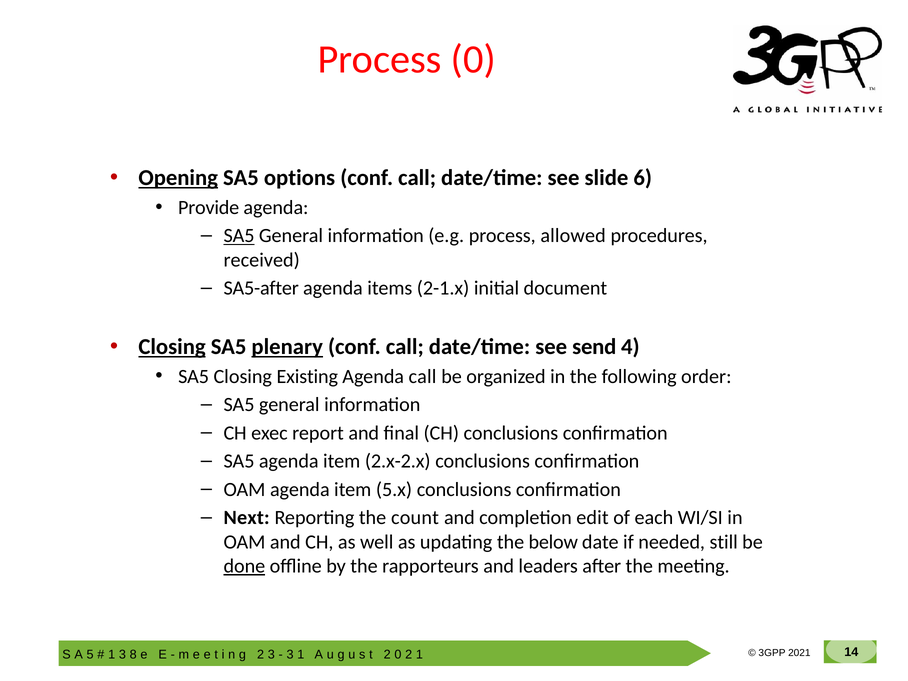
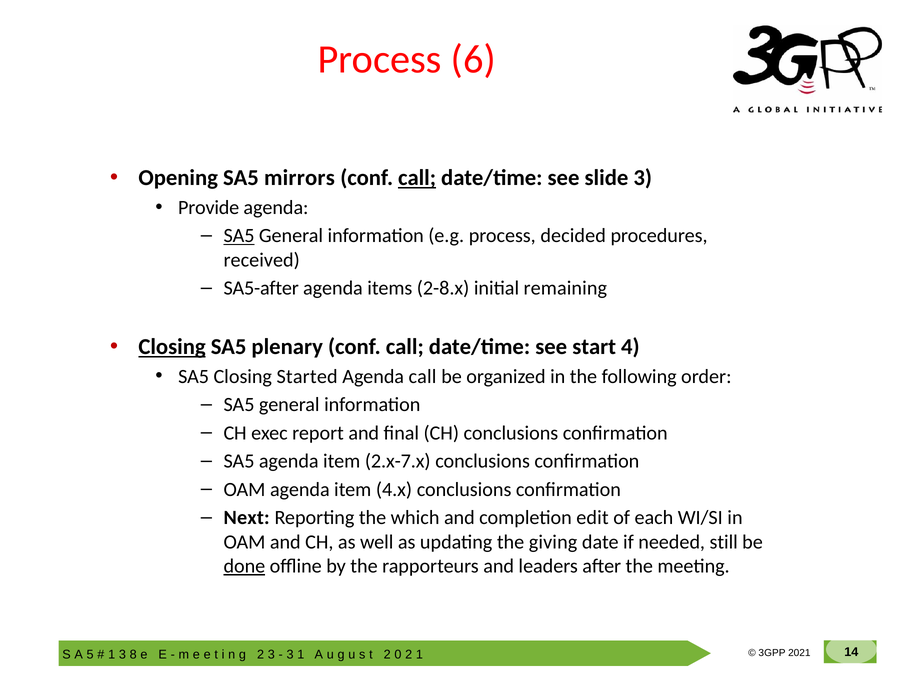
Process 0: 0 -> 6 (473, 60)
Opening underline: present -> none (178, 178)
options: options -> mirrors (299, 178)
call underline: none -> present (417, 178)
slide 6: 6 -> 3 (643, 178)
allowed: allowed -> decided (573, 236)
2-1.x: 2-1.x -> 2-8.x (443, 288)
document: document -> remaining (565, 288)
plenary underline: present -> none (287, 347)
send: send -> start (594, 347)
Existing: Existing -> Started (307, 376)
2.x-2.x: 2.x-2.x -> 2.x-7.x (398, 461)
5.x: 5.x -> 4.x (394, 489)
count: count -> which (415, 518)
below: below -> giving (553, 542)
